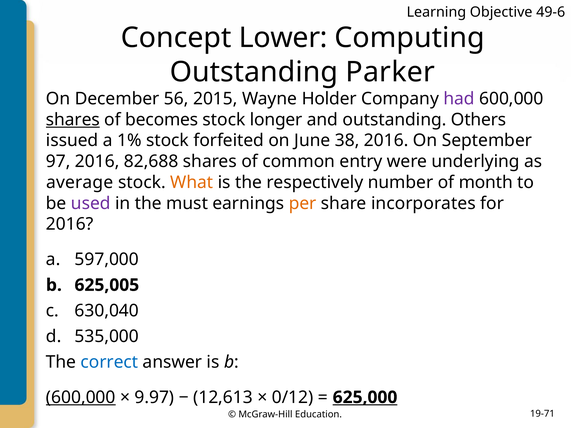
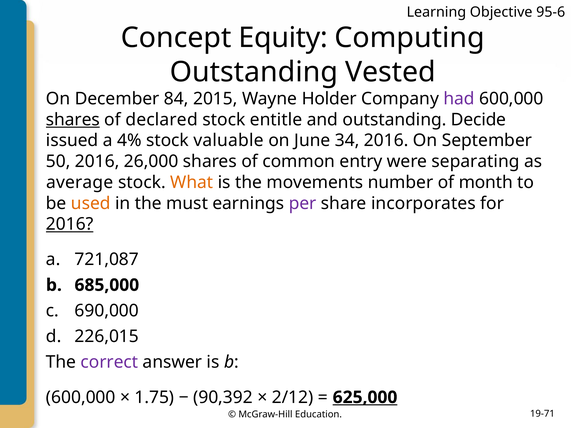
49-6: 49-6 -> 95-6 (551, 12)
Lower: Lower -> Equity (283, 38)
Parker: Parker -> Vested (390, 72)
56: 56 -> 84 (176, 99)
becomes: becomes -> declared (162, 120)
longer: longer -> entitle (276, 120)
Others: Others -> Decide (479, 120)
1%: 1% -> 4% (129, 141)
forfeited: forfeited -> valuable (229, 141)
38: 38 -> 34 (347, 141)
97: 97 -> 50 (58, 162)
82,688: 82,688 -> 26,000 (151, 162)
underlying: underlying -> separating (476, 162)
respectively: respectively -> movements (315, 183)
used colour: purple -> orange (91, 203)
per colour: orange -> purple (303, 203)
2016 underline: none -> present (70, 224)
597,000: 597,000 -> 721,087 (107, 260)
625,005: 625,005 -> 685,000 (107, 285)
630,040: 630,040 -> 690,000 (107, 311)
535,000: 535,000 -> 226,015 (107, 337)
correct colour: blue -> purple (109, 362)
600,000 underline: present -> none (81, 398)
9.97: 9.97 -> 1.75 (154, 398)
12,613: 12,613 -> 90,392 (223, 398)
0/12: 0/12 -> 2/12 (293, 398)
